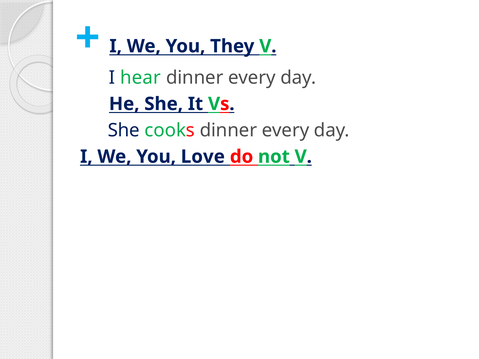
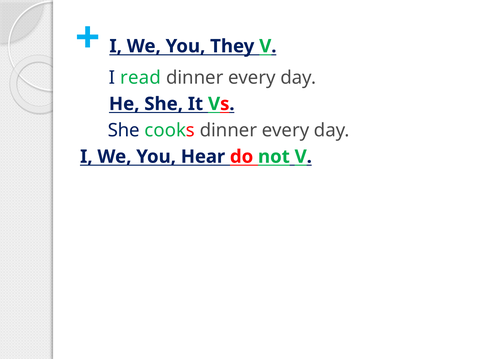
hear: hear -> read (141, 78)
Love: Love -> Hear (203, 157)
